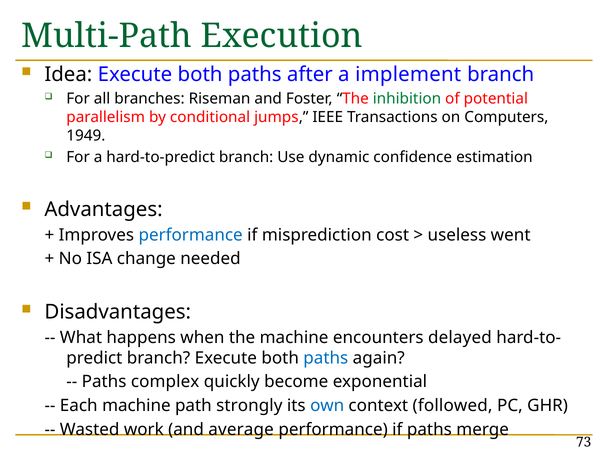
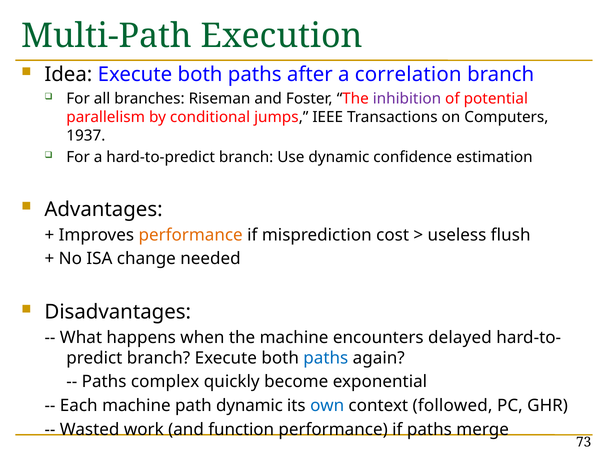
implement: implement -> correlation (408, 75)
inhibition colour: green -> purple (407, 99)
1949: 1949 -> 1937 (86, 136)
performance colour: blue -> orange (191, 235)
went: went -> flush (511, 235)
path strongly: strongly -> dynamic (249, 405)
average: average -> function (241, 429)
